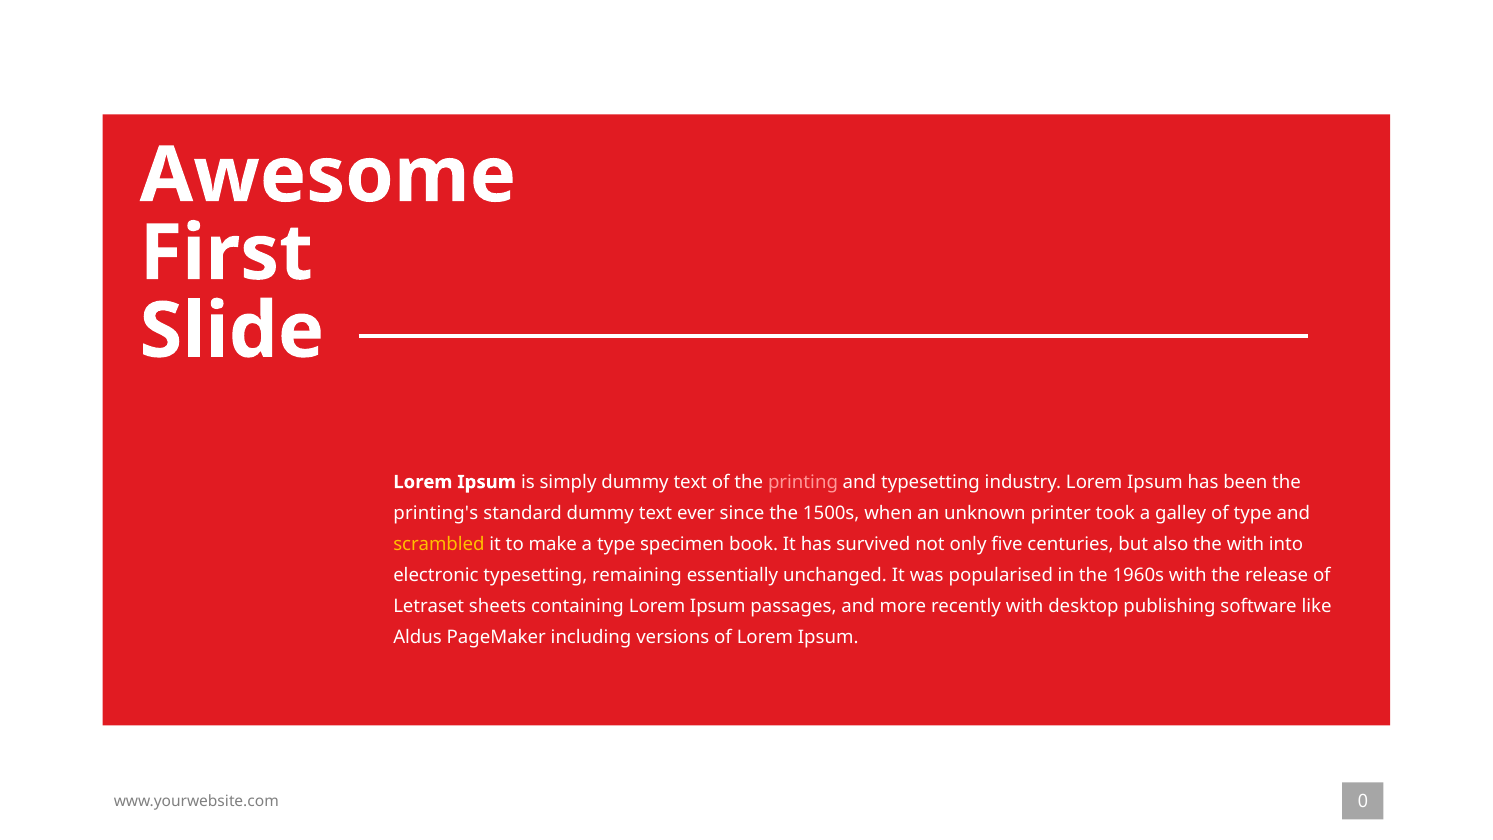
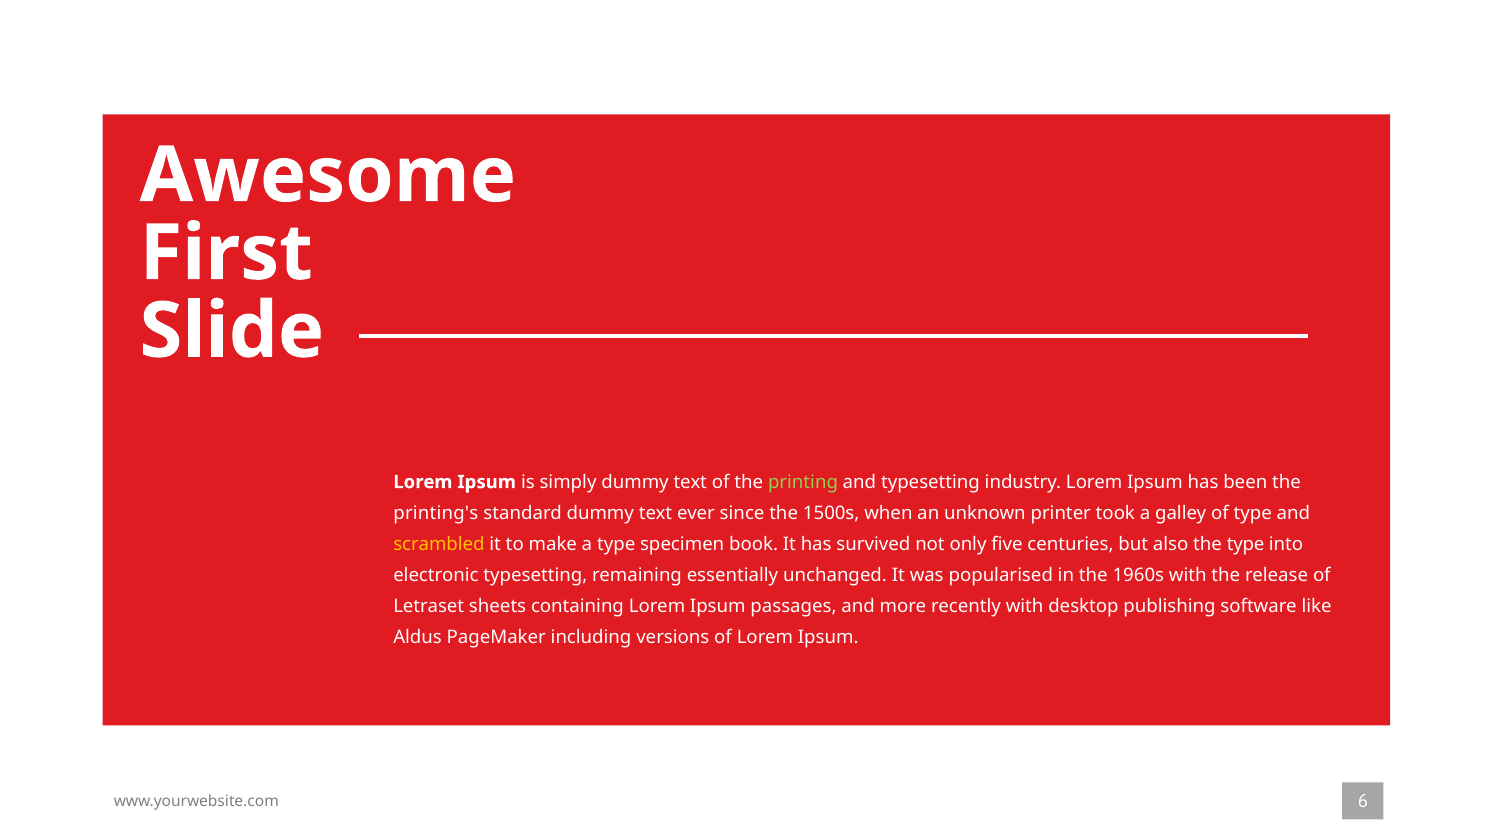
printing colour: pink -> light green (803, 482)
the with: with -> type (1246, 544)
0: 0 -> 6 (1363, 801)
